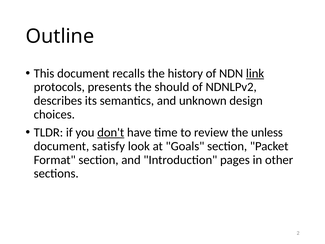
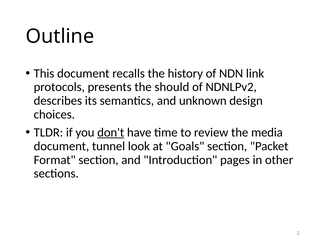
link underline: present -> none (255, 73)
unless: unless -> media (267, 132)
satisfy: satisfy -> tunnel (109, 146)
